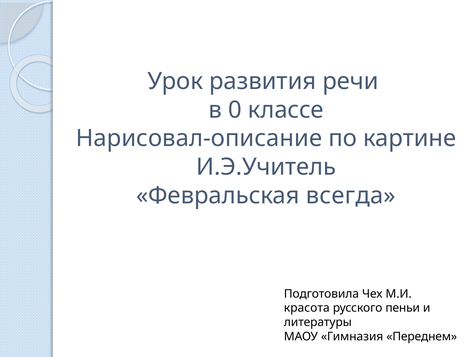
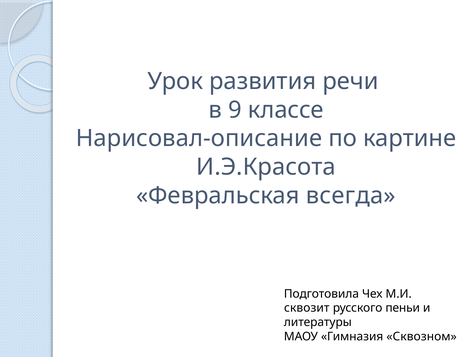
0: 0 -> 9 (235, 110)
И.Э.Учитель: И.Э.Учитель -> И.Э.Красота (266, 167)
красота: красота -> сквозит (307, 308)
Переднем: Переднем -> Сквозном (422, 337)
